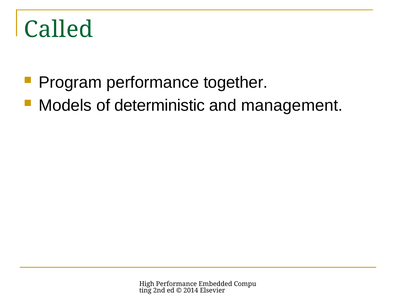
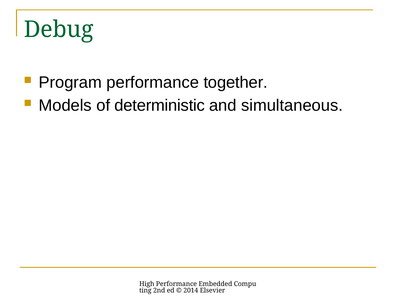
Called: Called -> Debug (59, 29)
management: management -> simultaneous (292, 105)
